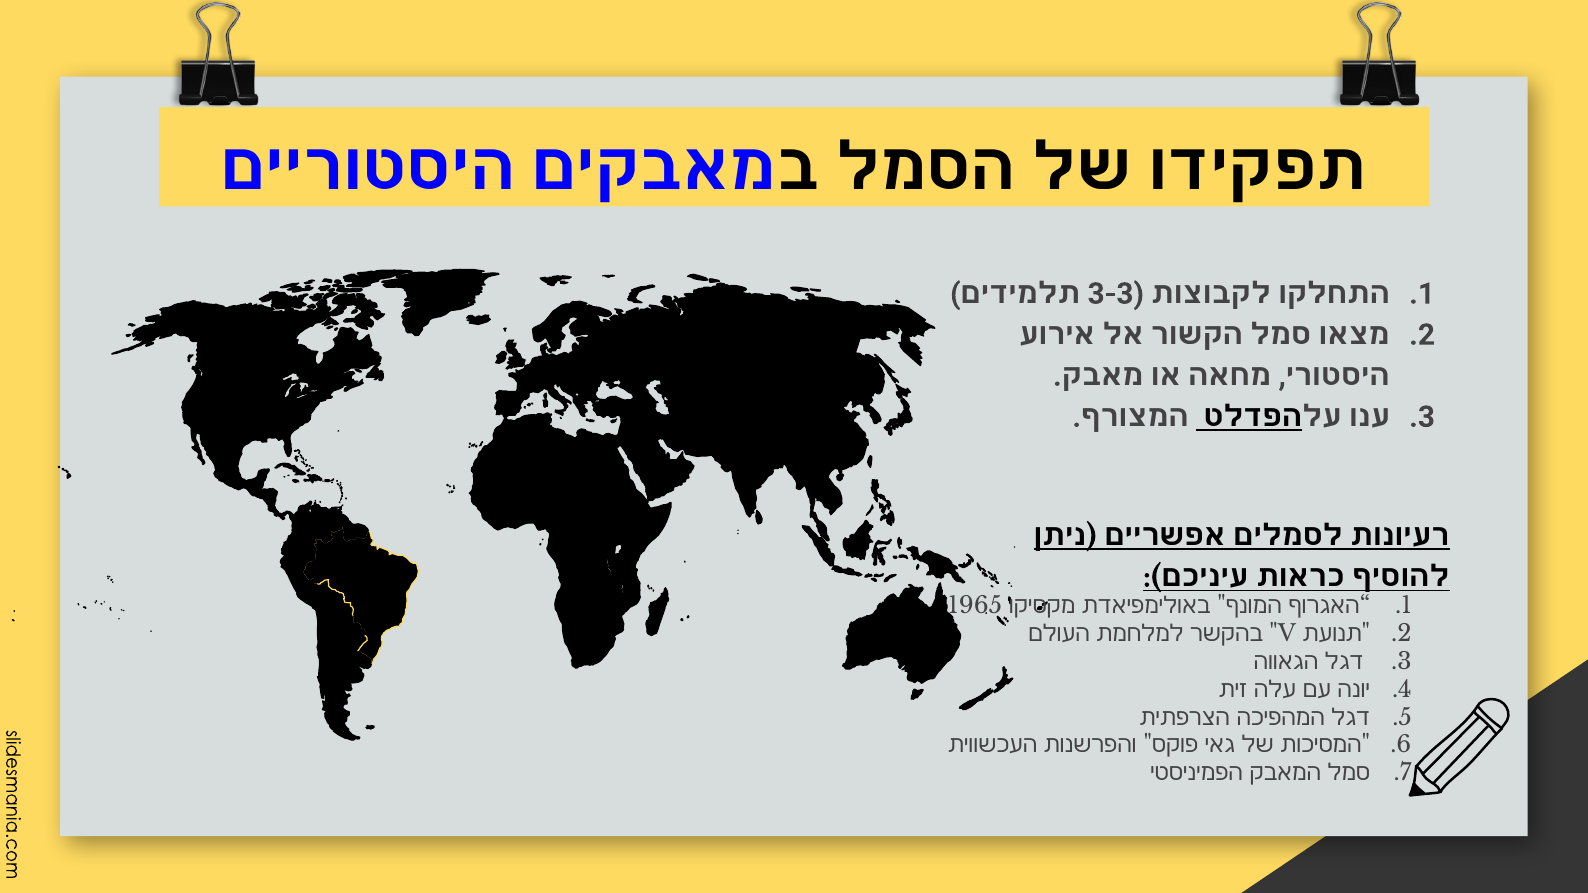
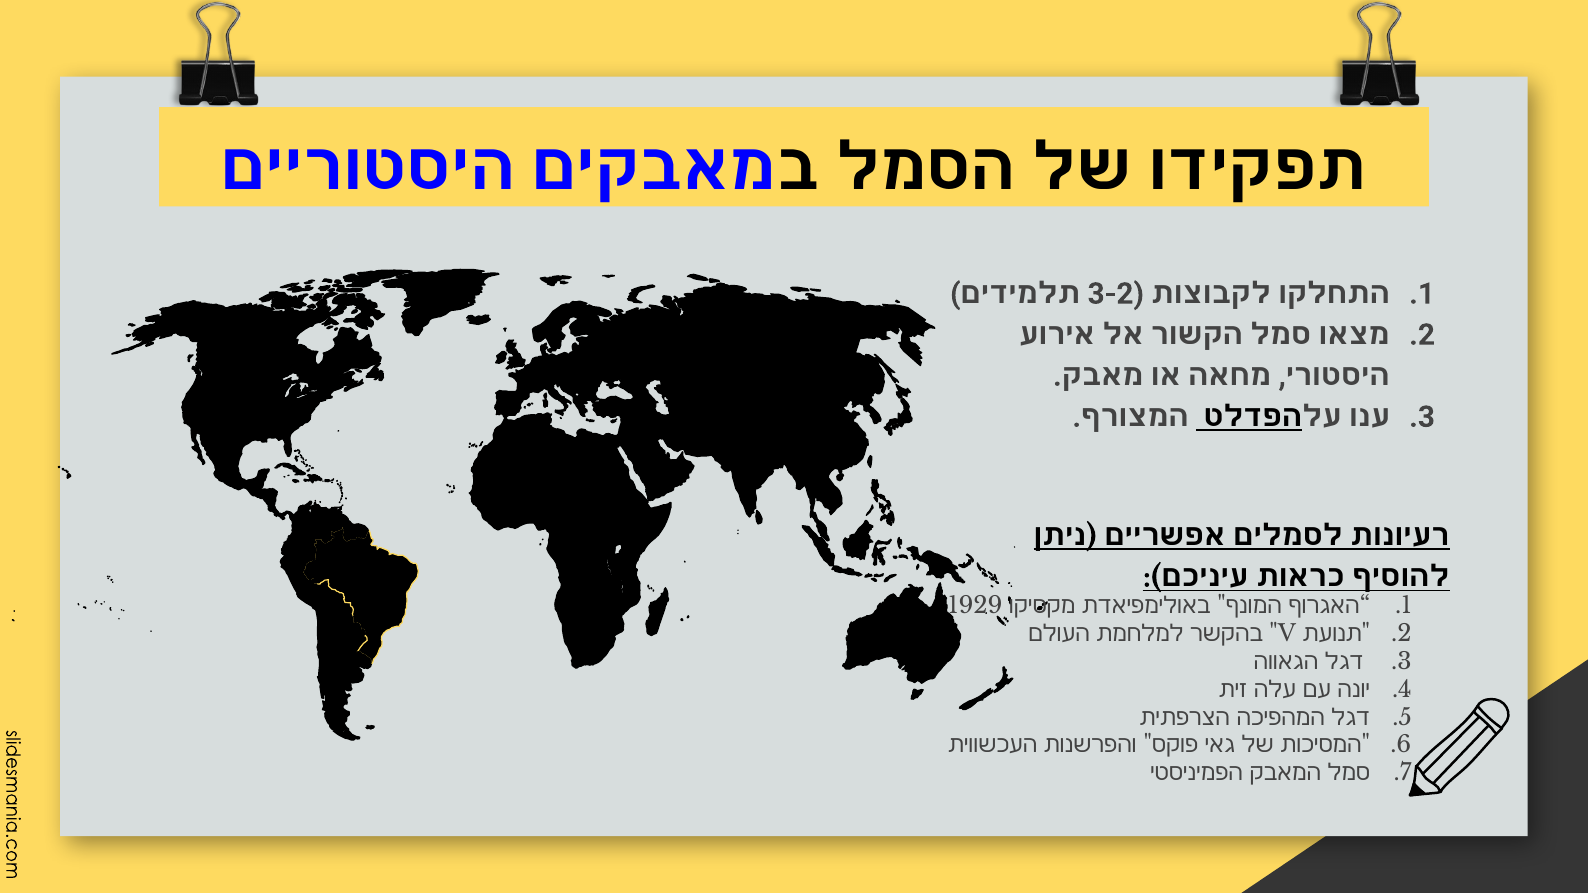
3-3: 3-3 -> 3-2 (1110, 294)
1965: 1965 -> 1929 (975, 606)
